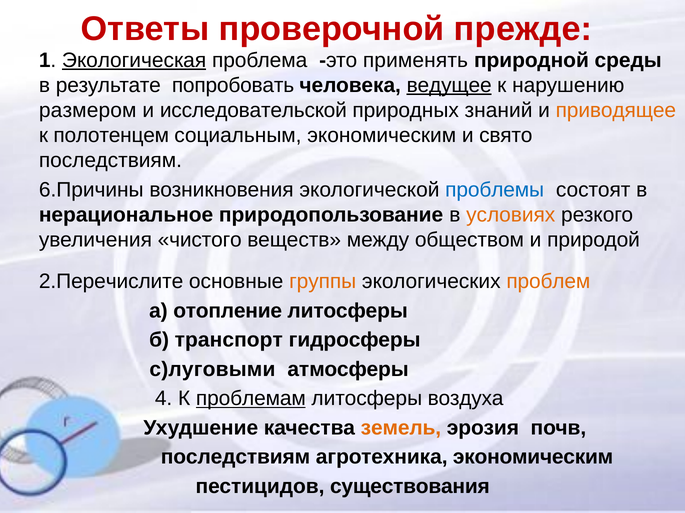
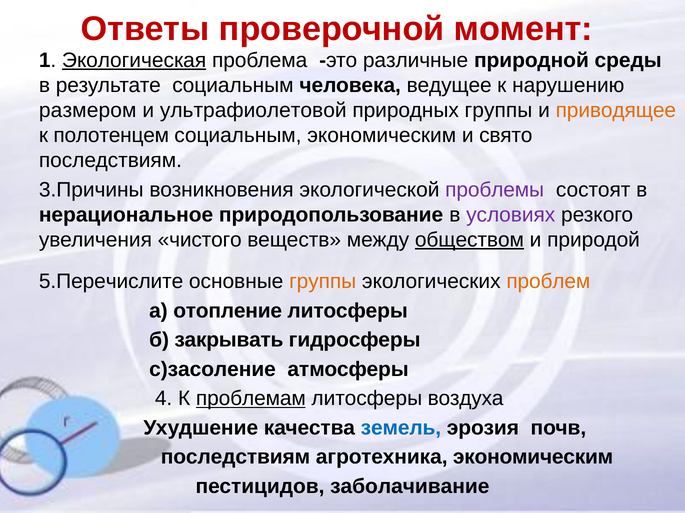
прежде: прежде -> момент (523, 29)
применять: применять -> различные (416, 60)
результате попробовать: попробовать -> социальным (233, 85)
ведущее underline: present -> none (449, 85)
исследовательской: исследовательской -> ультрафиолетовой (253, 110)
природных знаний: знаний -> группы (499, 110)
6.Причины: 6.Причины -> 3.Причины (91, 190)
проблемы colour: blue -> purple (495, 190)
условиях colour: orange -> purple (511, 215)
обществом underline: none -> present (469, 240)
2.Перечислите: 2.Перечислите -> 5.Перечислите (111, 282)
транспорт: транспорт -> закрывать (229, 341)
с)луговыми: с)луговыми -> с)засоление (213, 370)
земель colour: orange -> blue (401, 428)
существования: существования -> заболачивание (410, 487)
